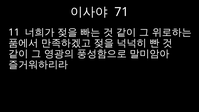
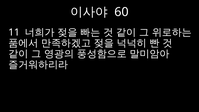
71: 71 -> 60 (122, 12)
